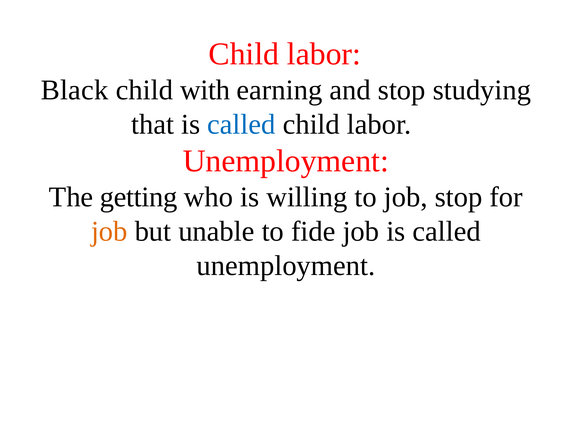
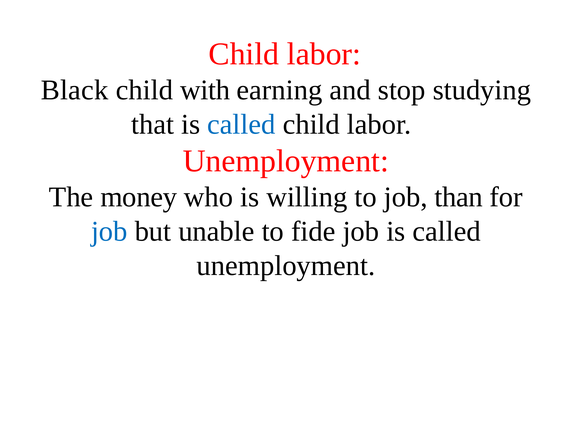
getting: getting -> money (139, 197)
job stop: stop -> than (459, 197)
job colour: orange -> blue (109, 231)
